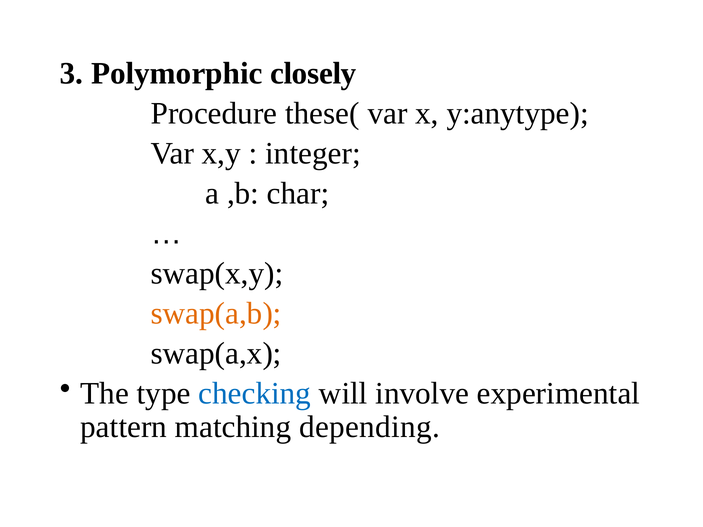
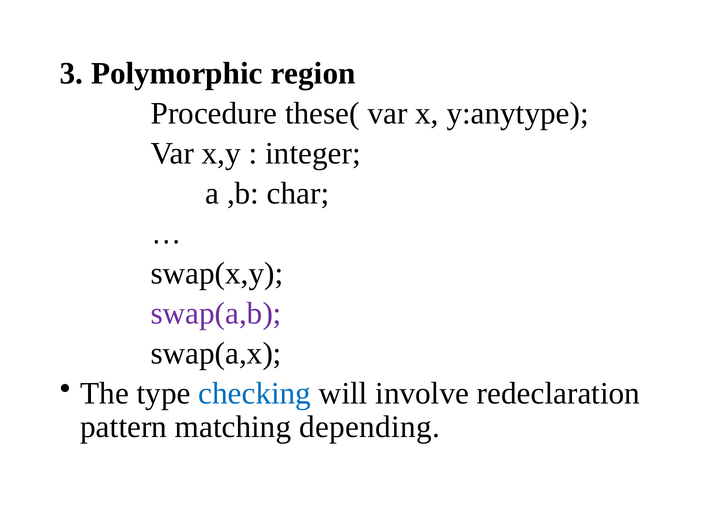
closely: closely -> region (313, 73)
swap(a,b colour: orange -> purple (216, 314)
experimental: experimental -> redeclaration (559, 394)
